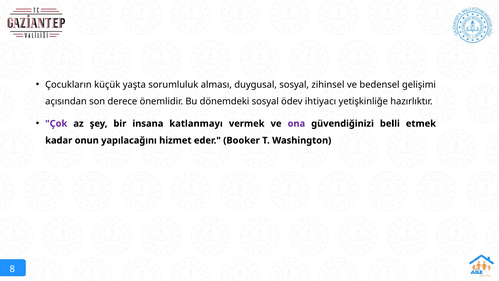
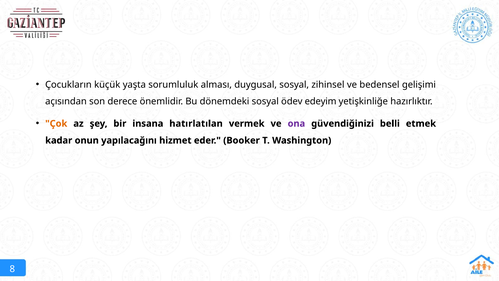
ihtiyacı: ihtiyacı -> edeyim (321, 101)
Çok colour: purple -> orange (56, 123)
katlanmayı: katlanmayı -> hatırlatılan (196, 123)
